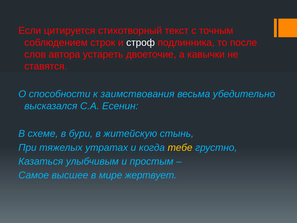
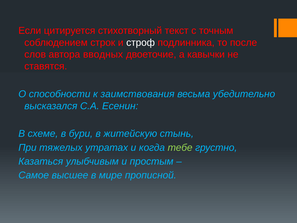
устареть: устареть -> вводных (103, 54)
тебе colour: yellow -> light green (180, 147)
жертвует: жертвует -> прописной (151, 175)
